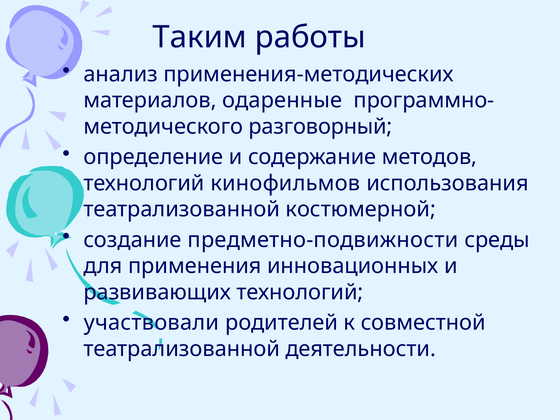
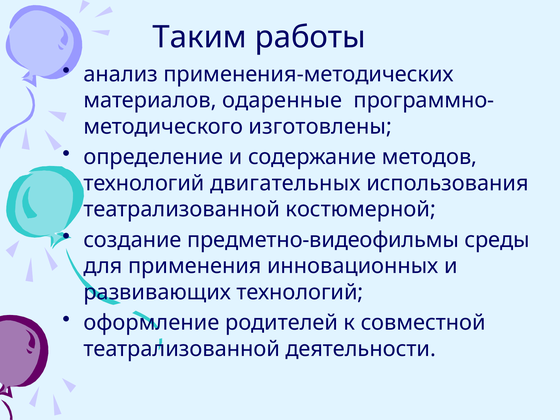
разговорный: разговорный -> изготовлены (320, 127)
кинофильмов: кинофильмов -> двигательных (285, 183)
предметно-подвижности: предметно-подвижности -> предметно-видеофильмы (323, 240)
участвовали: участвовали -> оформление (152, 323)
